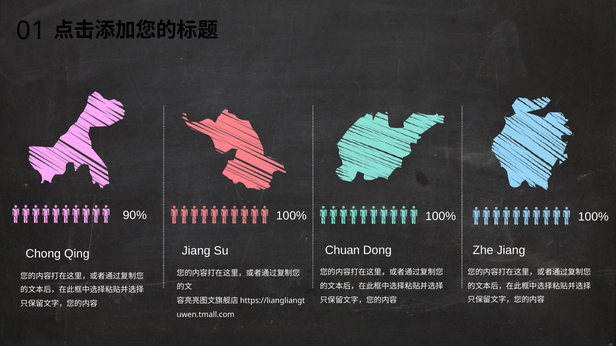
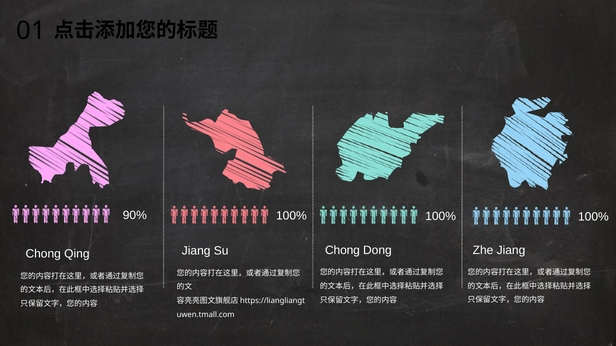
Chuan: Chuan -> Chong (342, 251)
